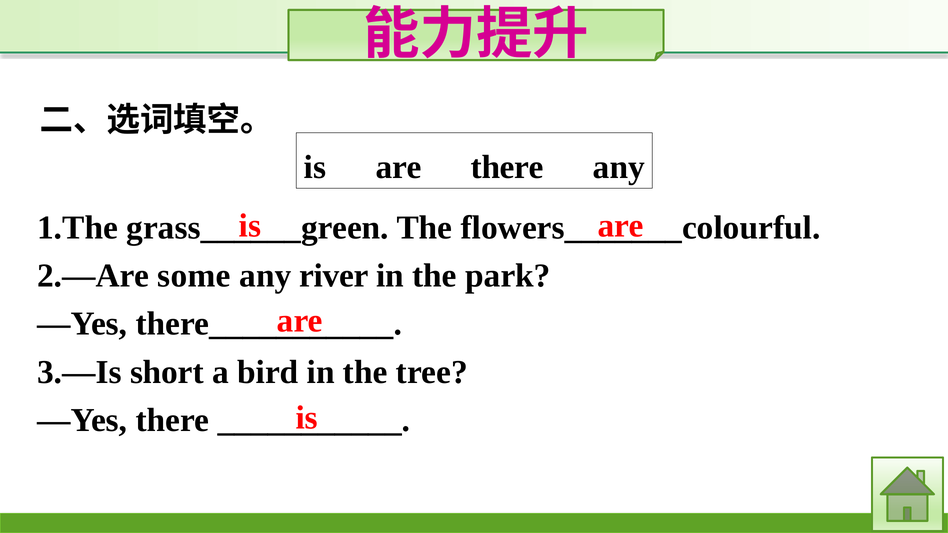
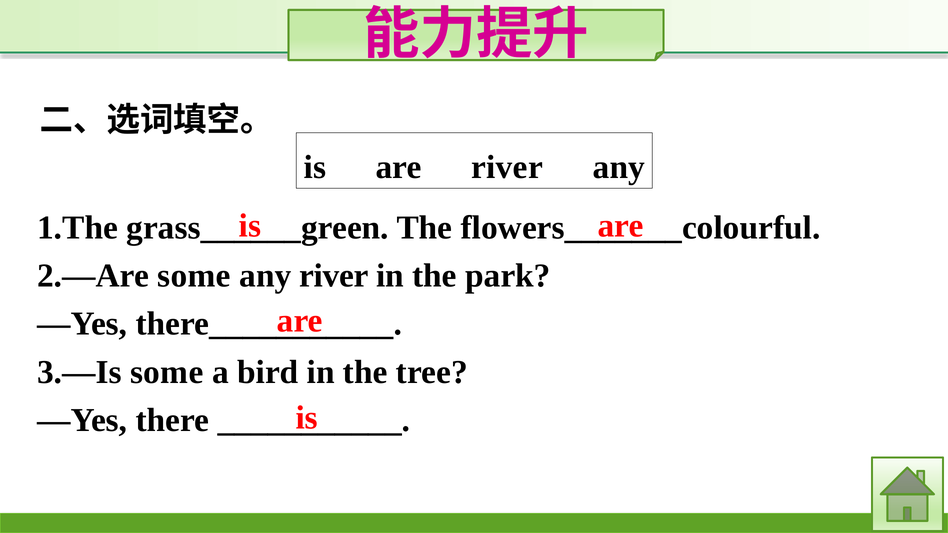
are there: there -> river (507, 167)
3.—Is short: short -> some (167, 372)
